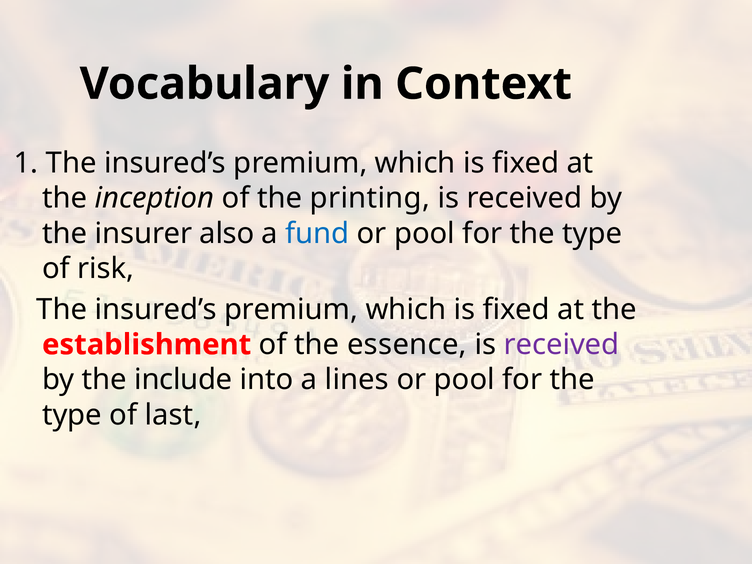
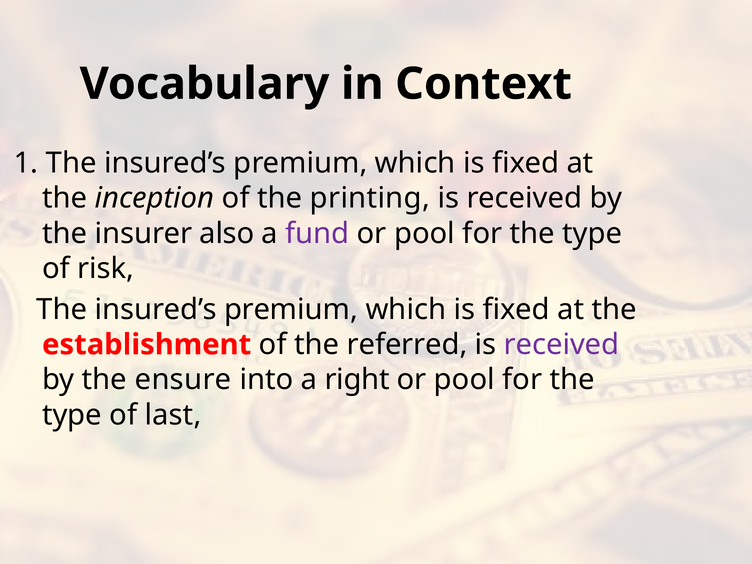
fund colour: blue -> purple (317, 233)
essence: essence -> referred (407, 345)
include: include -> ensure (183, 380)
lines: lines -> right (357, 380)
